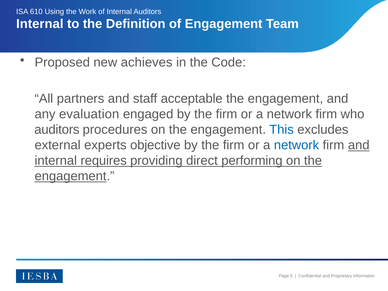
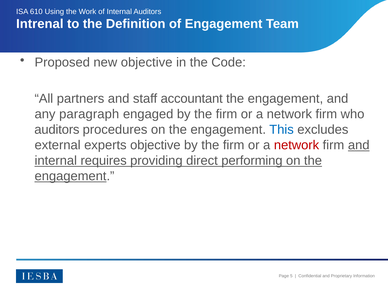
Internal: Internal -> Intrenal (40, 24)
new achieves: achieves -> objective (147, 62)
acceptable: acceptable -> accountant (192, 99)
evaluation: evaluation -> paragraph (89, 114)
network colour: blue -> red (297, 145)
